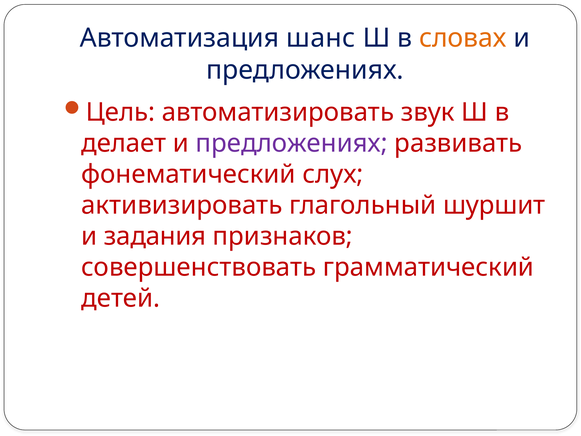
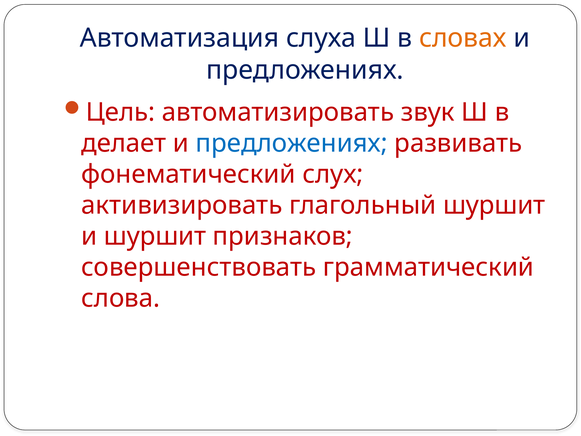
шанс: шанс -> слуха (321, 38)
предложениях colour: purple -> blue (292, 143)
и задания: задания -> шуршит (155, 236)
детей: детей -> слова (121, 298)
